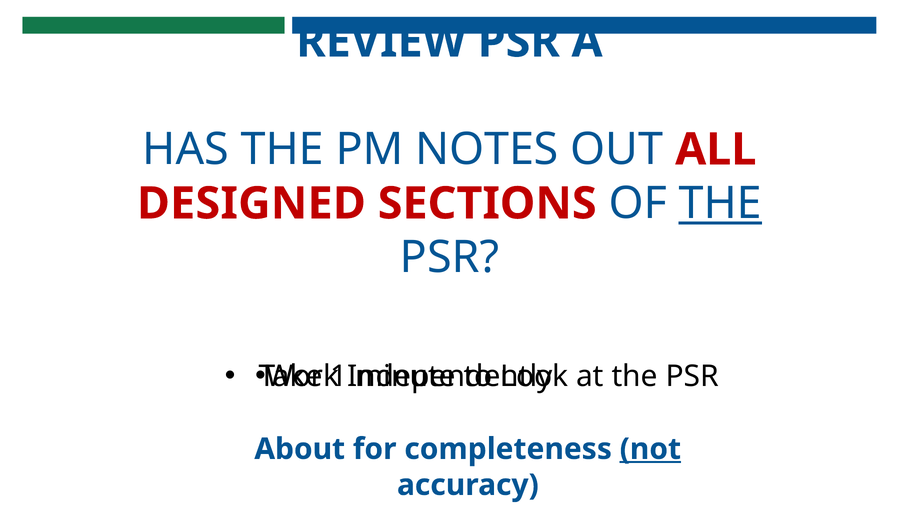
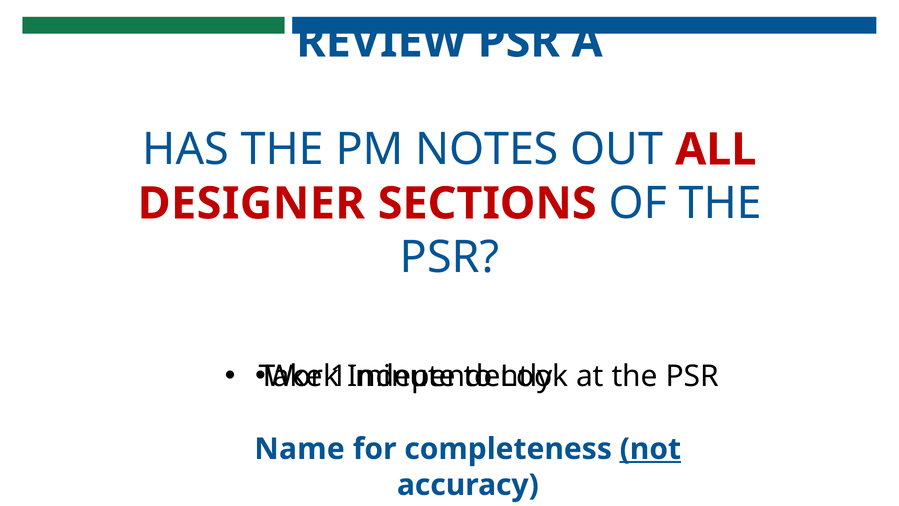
DESIGNED: DESIGNED -> DESIGNER (251, 203)
THE underline: present -> none (720, 203)
About: About -> Name (300, 449)
